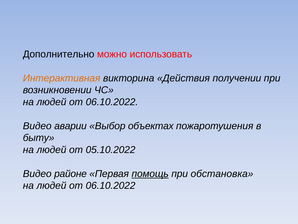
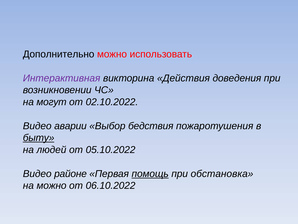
Интерактивная colour: orange -> purple (62, 78)
получении: получении -> доведения (237, 78)
людей: людей -> могут (52, 102)
06.10.2022: 06.10.2022 -> 02.10.2022 (112, 102)
объектах: объектах -> бедствия (151, 126)
быту underline: none -> present (39, 138)
людей: людей -> можно (52, 185)
